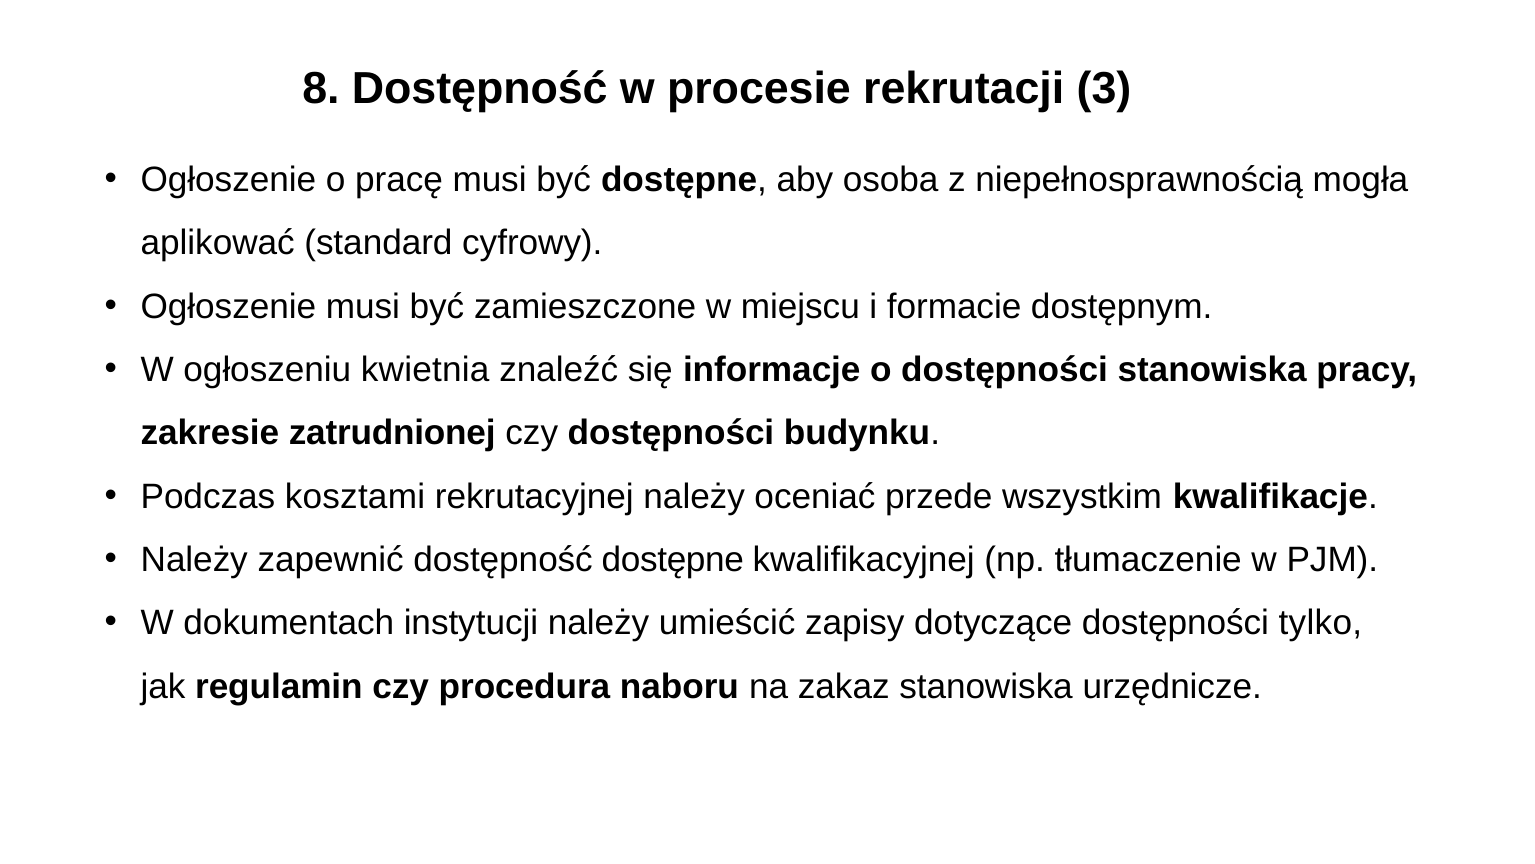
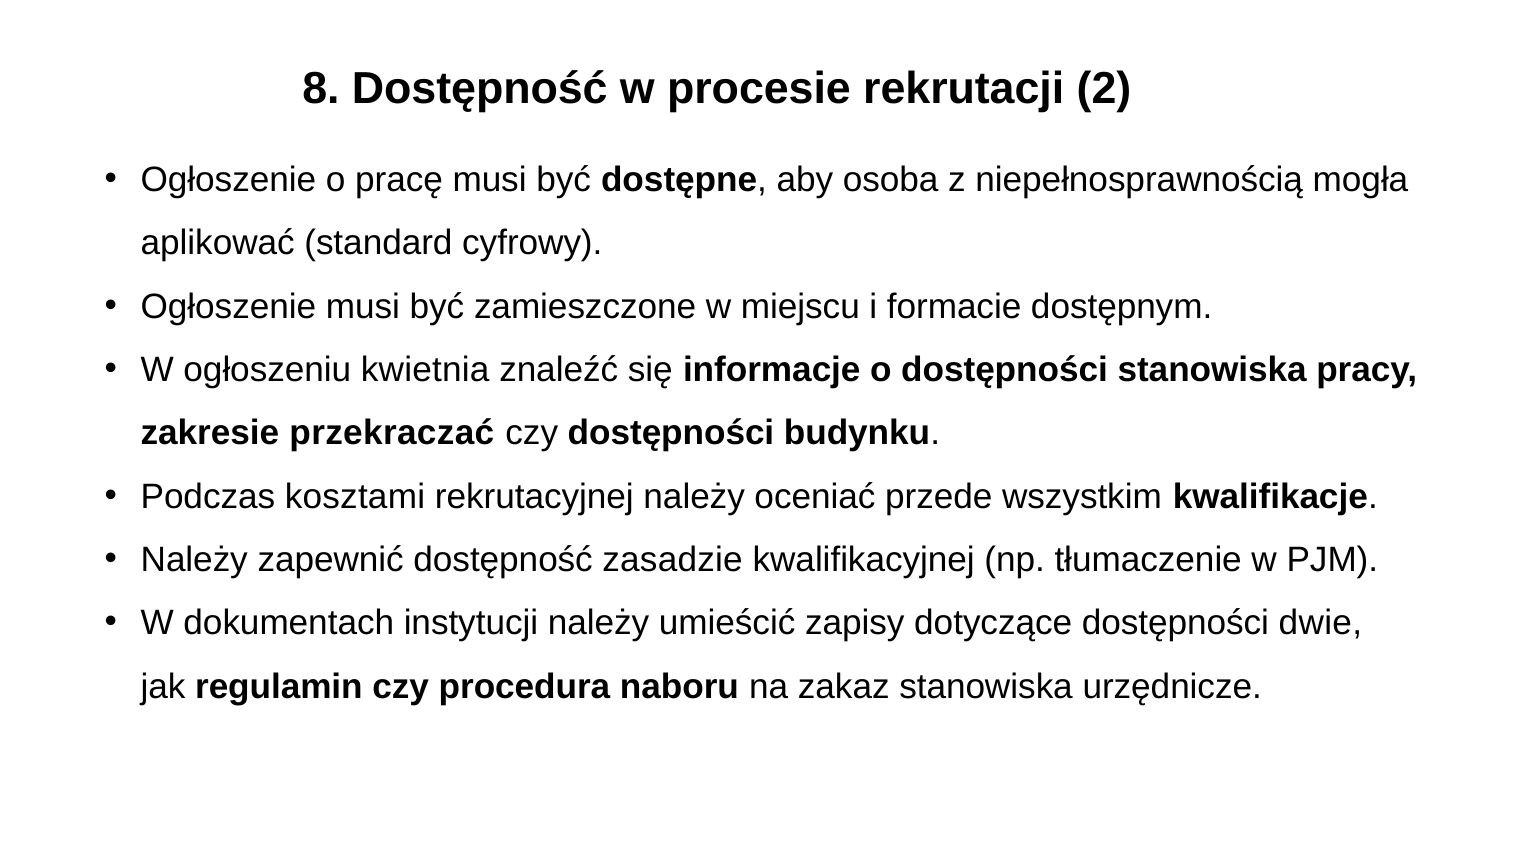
3: 3 -> 2 (1104, 89)
zatrudnionej: zatrudnionej -> przekraczać (392, 433)
dostępność dostępne: dostępne -> zasadzie (673, 559)
tylko: tylko -> dwie (1320, 623)
